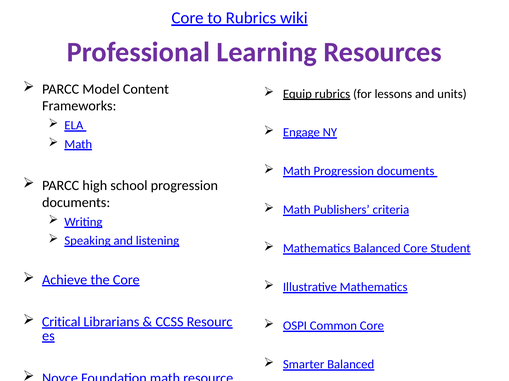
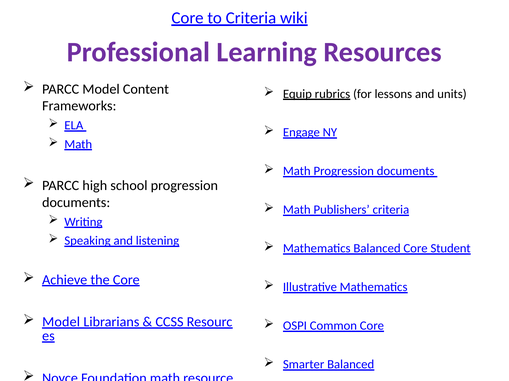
to Rubrics: Rubrics -> Criteria (251, 18)
Critical: Critical -> Model (61, 323)
